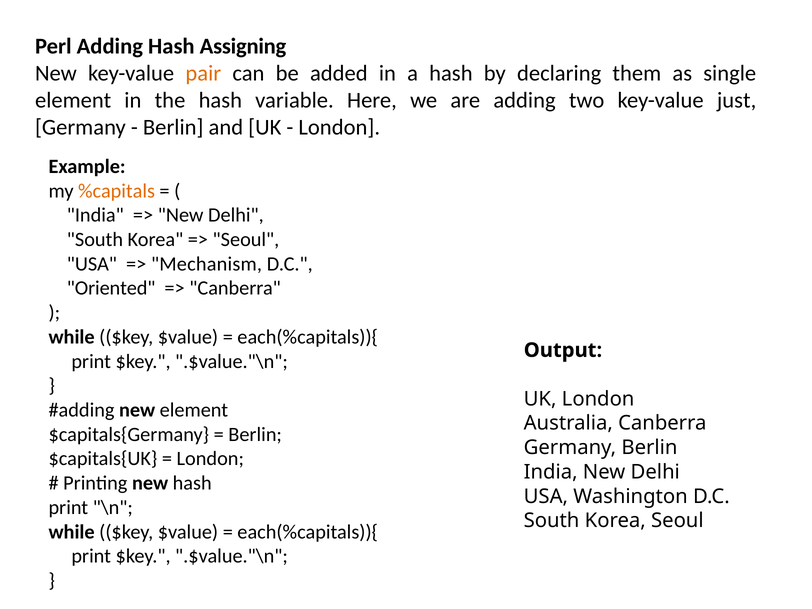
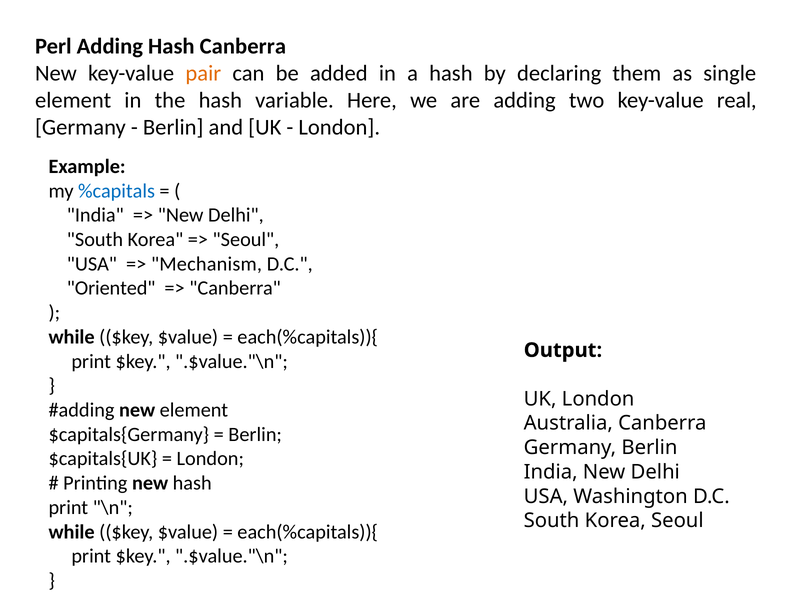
Hash Assigning: Assigning -> Canberra (243, 46)
just: just -> real (737, 100)
%capitals colour: orange -> blue (117, 191)
